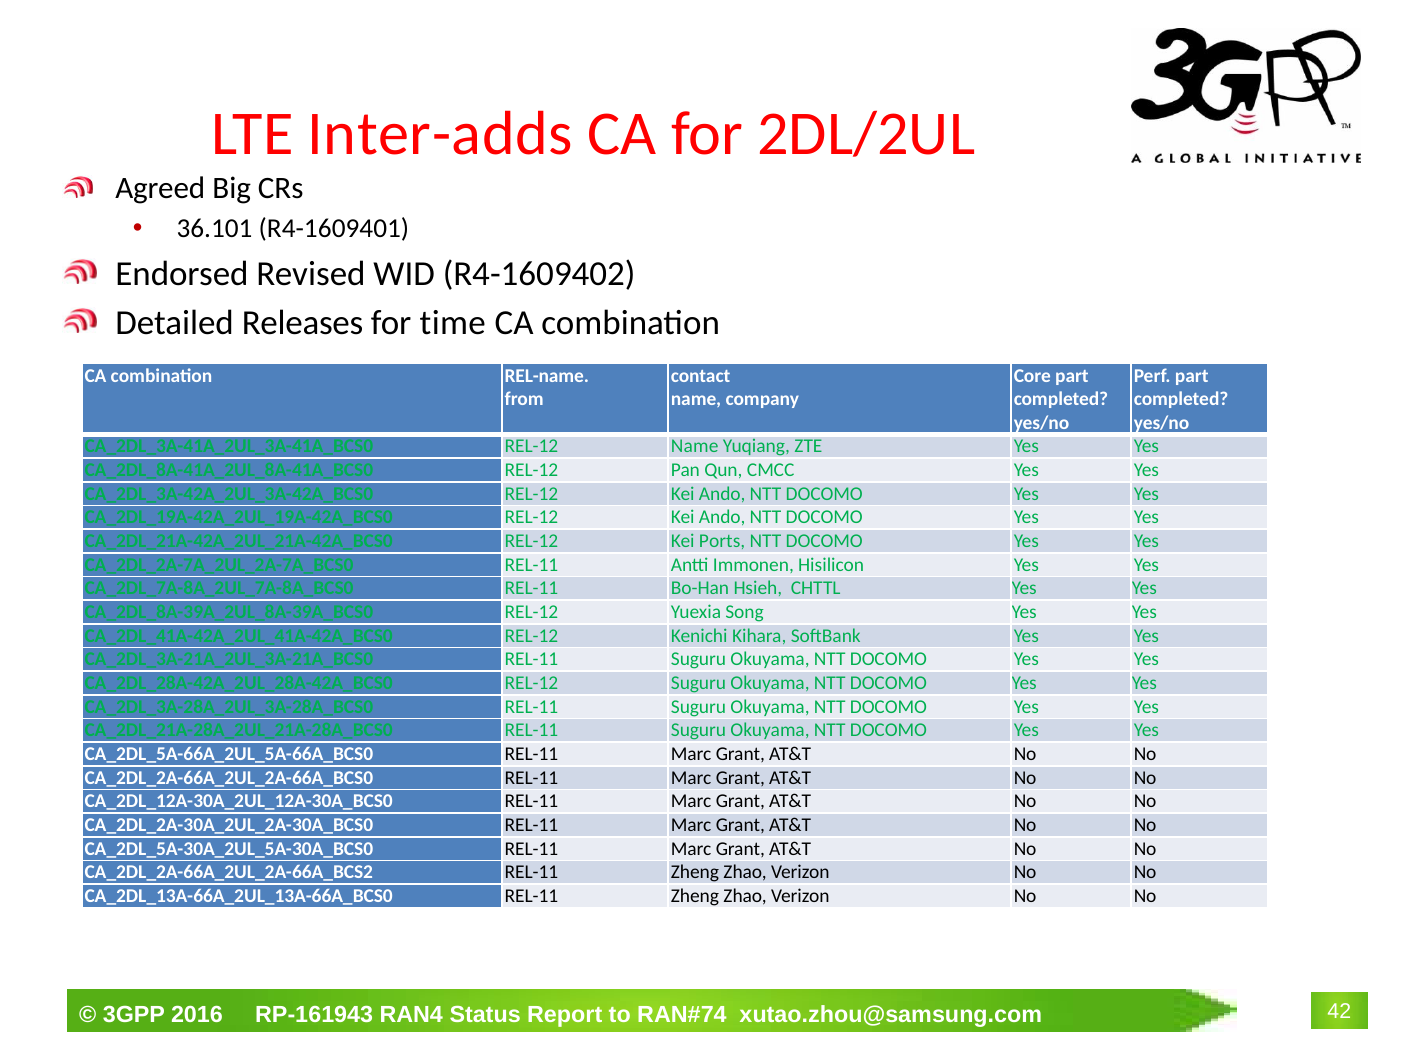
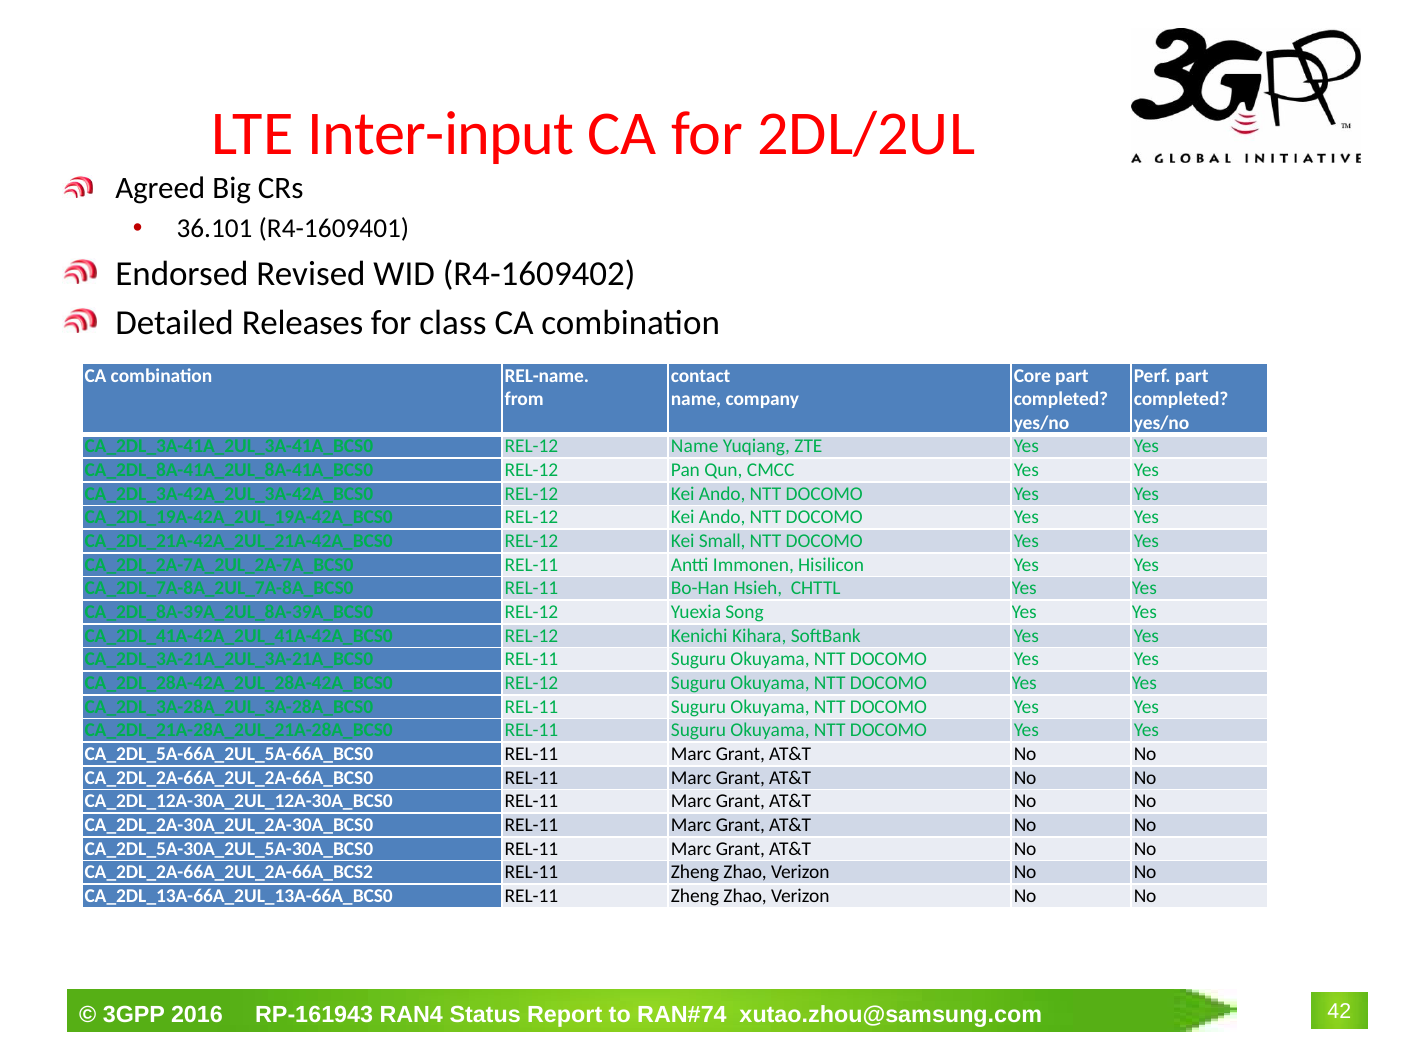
Inter-adds: Inter-adds -> Inter-input (441, 134)
time: time -> class (453, 323)
Ports: Ports -> Small (722, 541)
